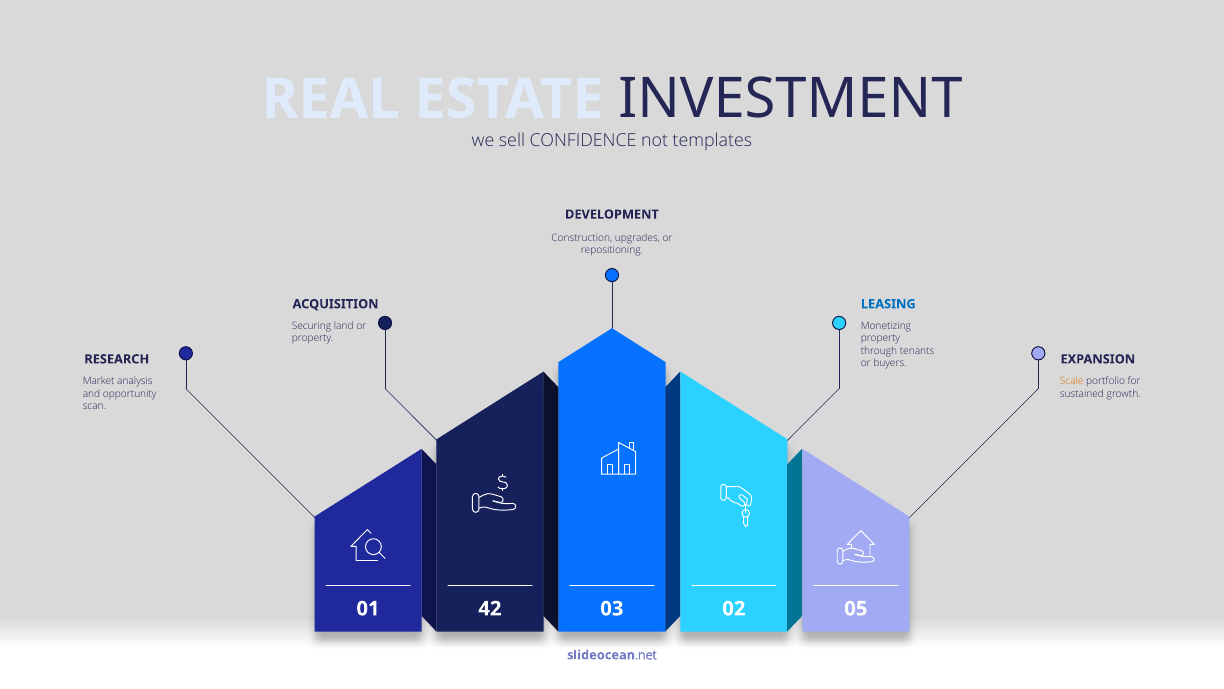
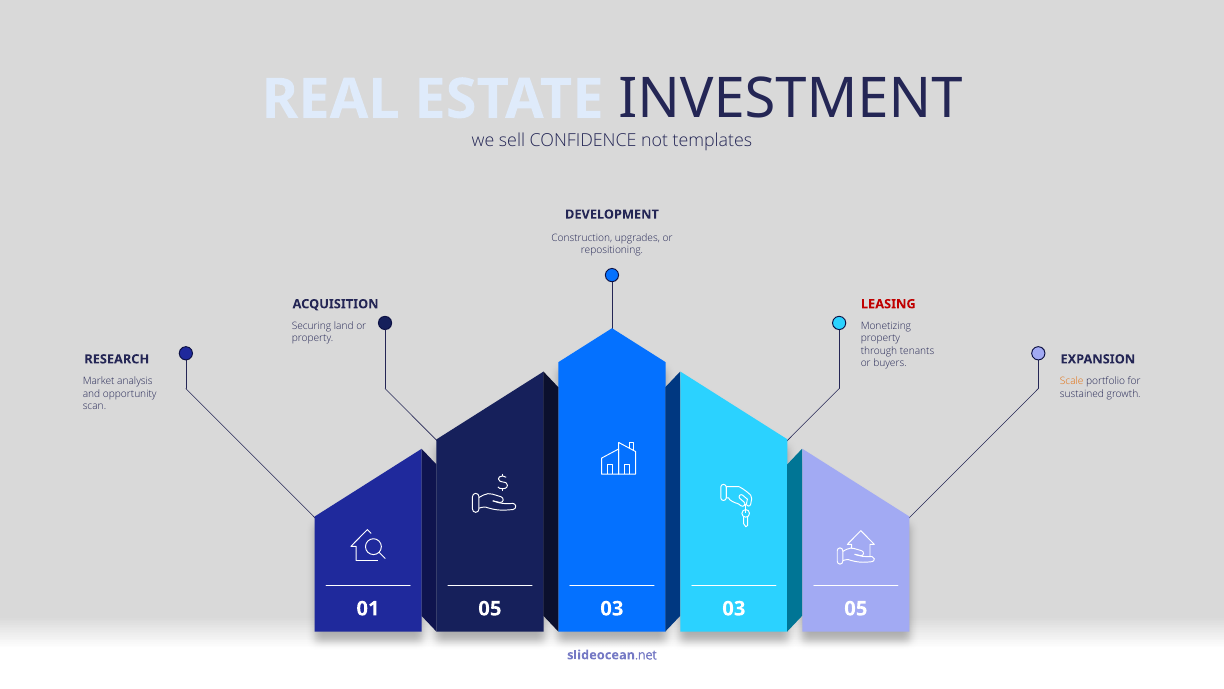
LEASING colour: blue -> red (888, 304)
01 42: 42 -> 05 (490, 608)
03 02: 02 -> 03 (734, 608)
